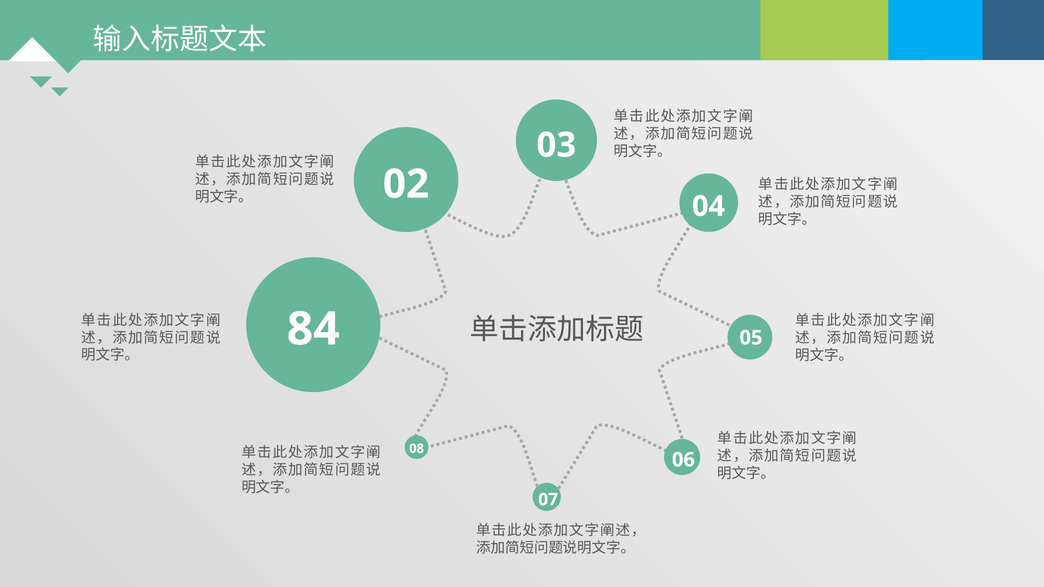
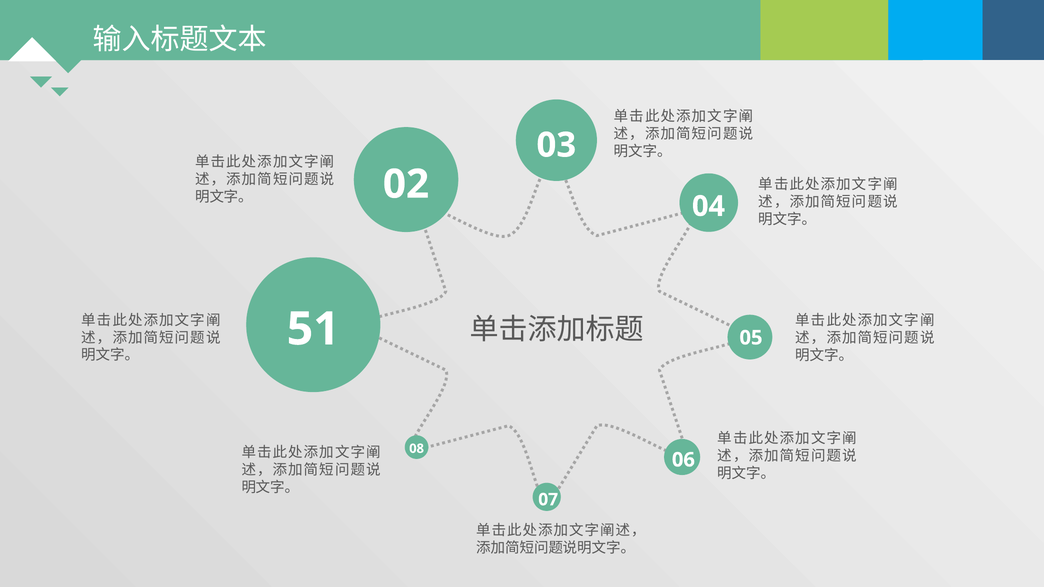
84: 84 -> 51 (313, 329)
